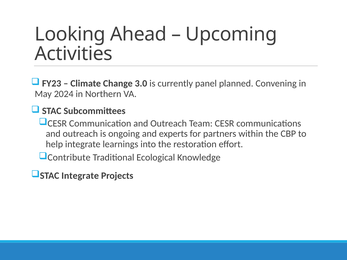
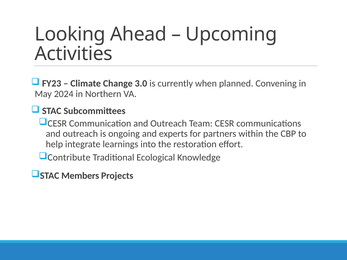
panel: panel -> when (206, 84)
STAC Integrate: Integrate -> Members (80, 176)
